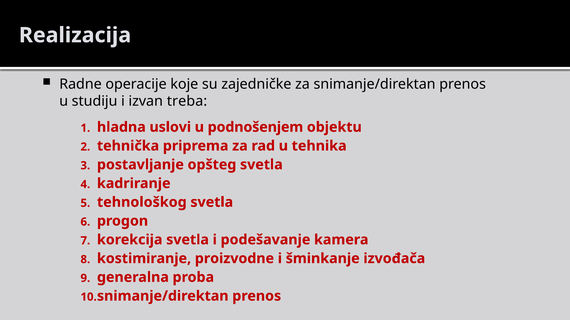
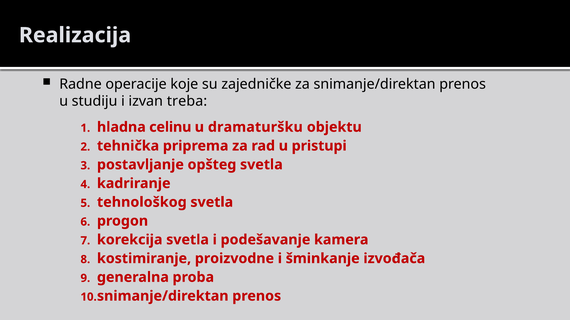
uslovi: uslovi -> celinu (170, 127)
podnošenjem: podnošenjem -> dramaturšku (255, 127)
tehnika: tehnika -> pristupi (319, 146)
